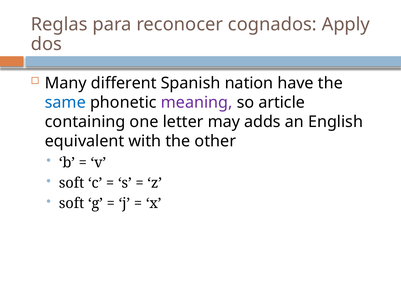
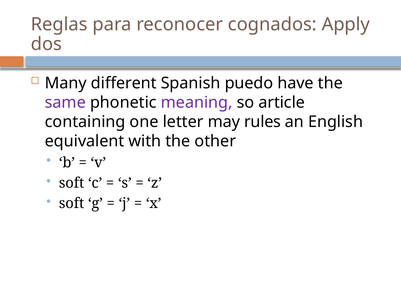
nation: nation -> puedo (249, 83)
same colour: blue -> purple (65, 102)
adds: adds -> rules (263, 122)
